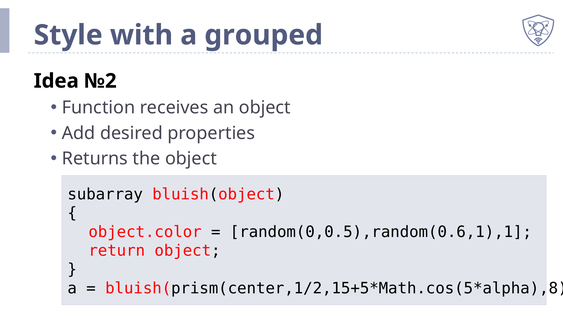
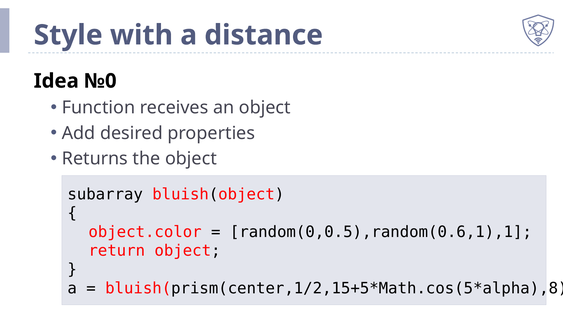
grouped: grouped -> distance (264, 35)
№2: №2 -> №0 (100, 81)
